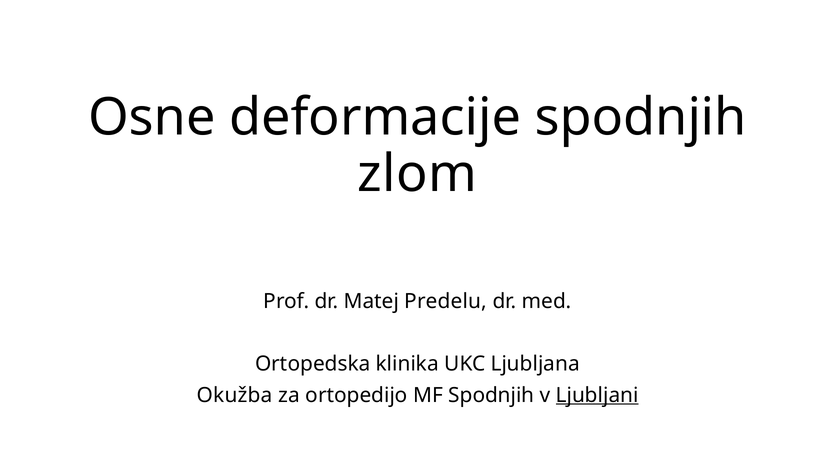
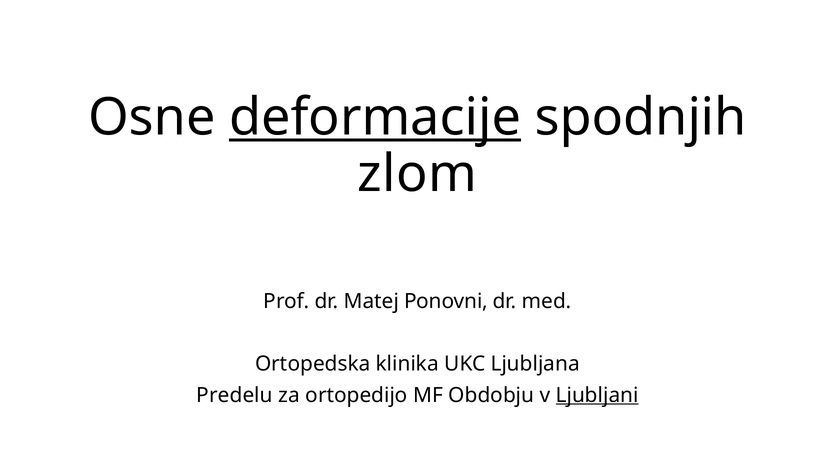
deformacije underline: none -> present (375, 118)
Predelu: Predelu -> Ponovni (446, 301)
Okužba: Okužba -> Predelu (235, 395)
MF Spodnjih: Spodnjih -> Obdobju (491, 395)
